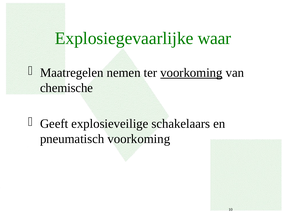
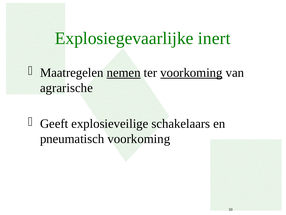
waar: waar -> inert (214, 38)
nemen underline: none -> present (124, 73)
chemische: chemische -> agrarische (66, 88)
